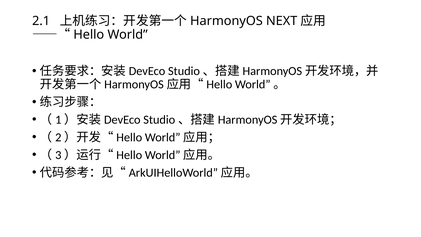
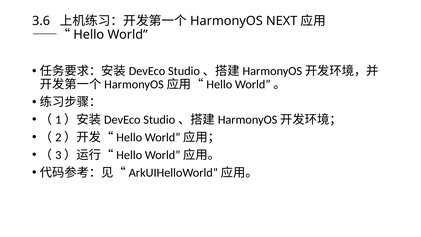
2.1: 2.1 -> 3.6 (41, 21)
